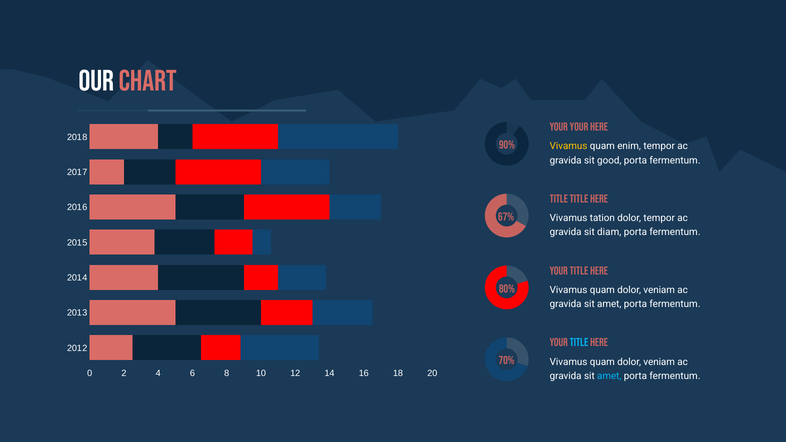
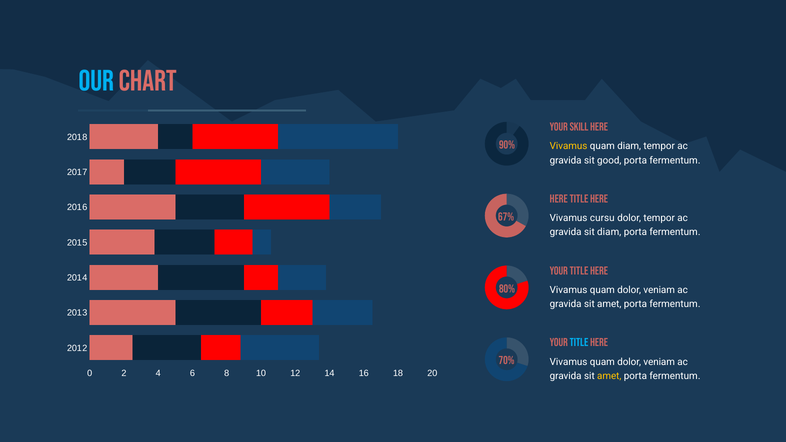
OUR colour: white -> light blue (96, 81)
Your Your: Your -> Skill (579, 127)
quam enim: enim -> diam (629, 146)
Title: Title -> Here (559, 199)
tation: tation -> cursu (602, 218)
amet colour: light blue -> yellow (609, 376)
